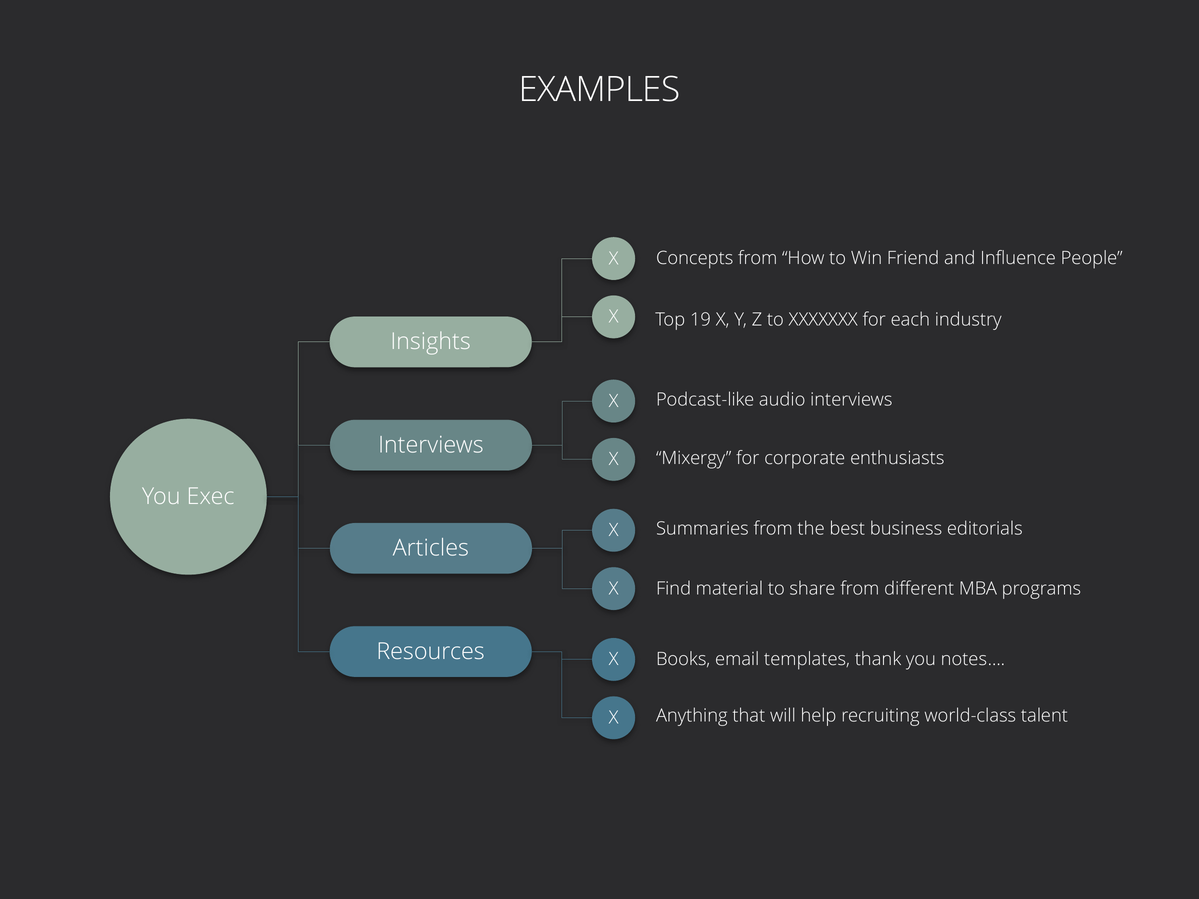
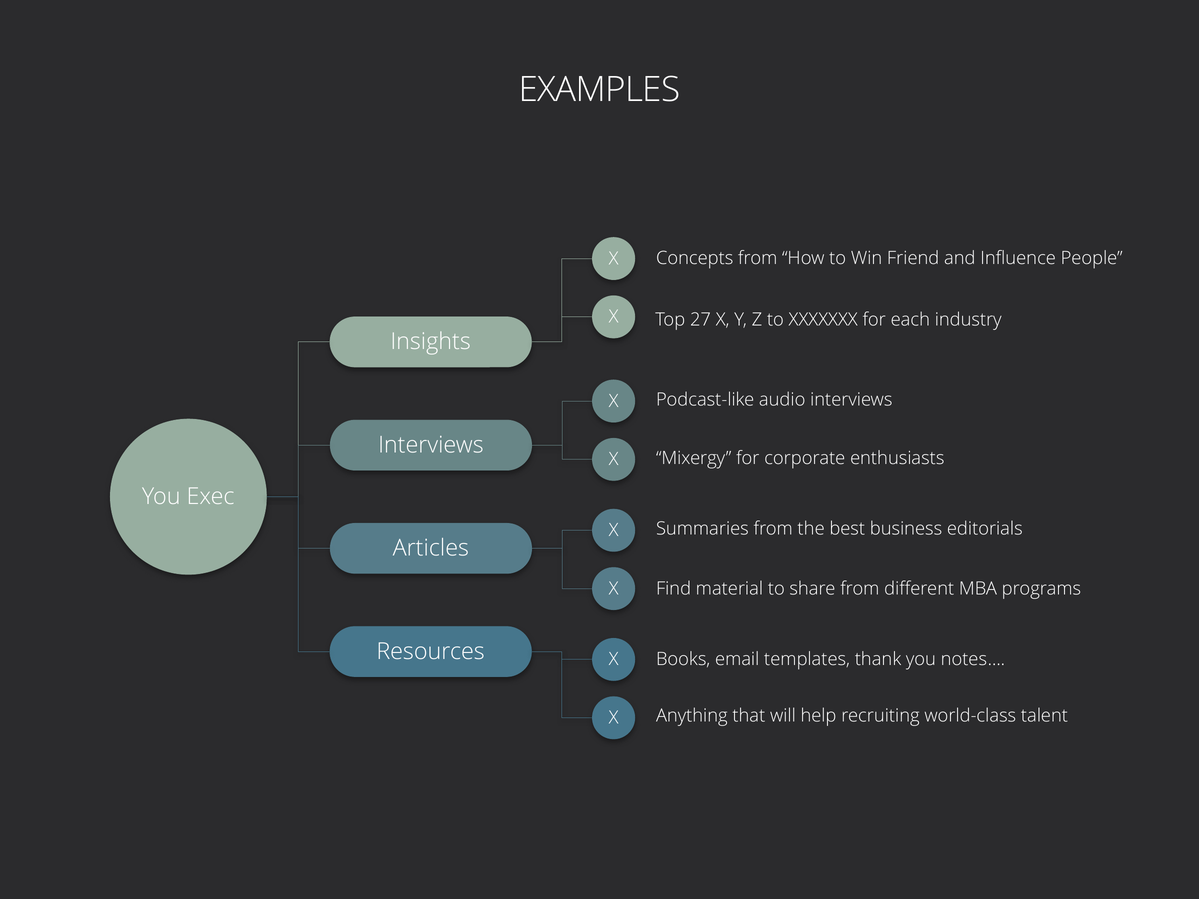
19: 19 -> 27 (700, 320)
